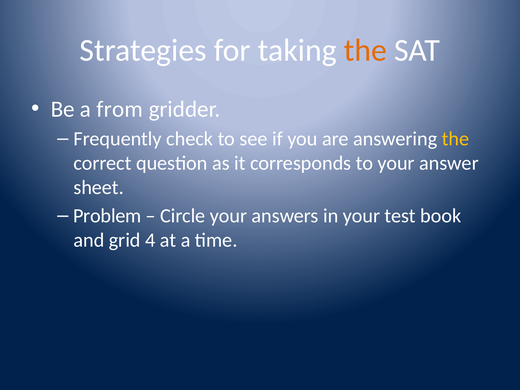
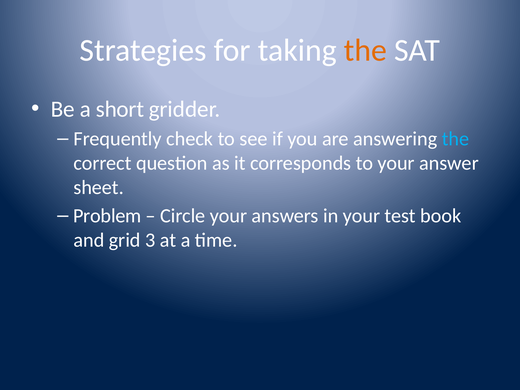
from: from -> short (120, 109)
the colour: yellow -> light blue (456, 139)
4: 4 -> 3 (150, 240)
